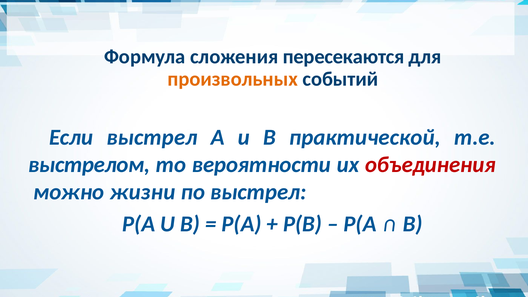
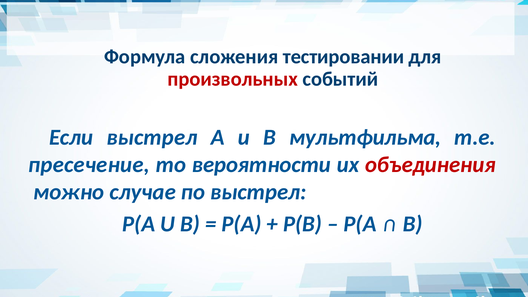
пересекаются: пересекаются -> тестировании (344, 57)
произвольных colour: orange -> red (233, 79)
практической: практической -> мультфильма (365, 137)
выстрелом: выстрелом -> пресечение (89, 165)
жизни: жизни -> случае (143, 192)
